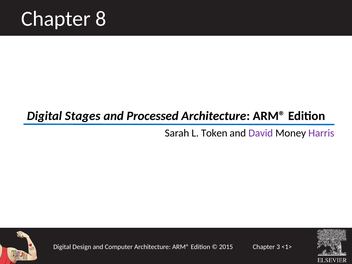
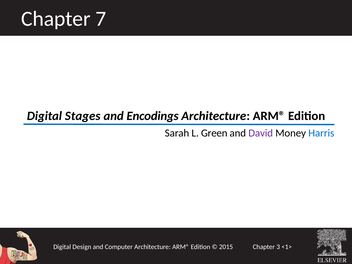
8: 8 -> 7 (101, 19)
Processed: Processed -> Encodings (153, 116)
Token: Token -> Green (214, 133)
Harris colour: purple -> blue (321, 133)
